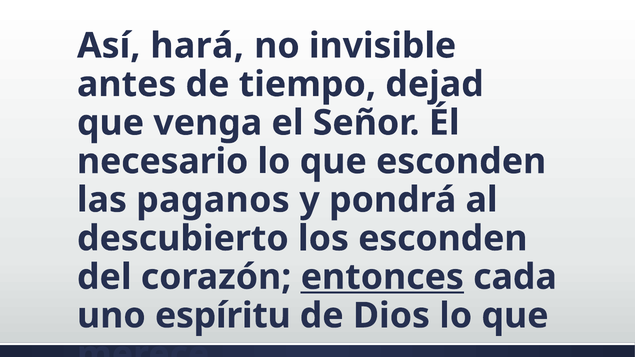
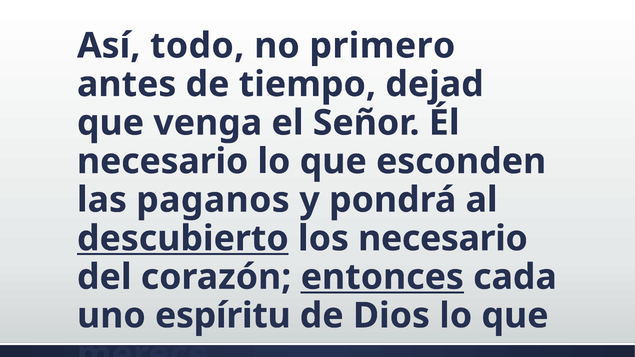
hará: hará -> todo (197, 46)
invisible: invisible -> primero (382, 46)
descubierto underline: none -> present (183, 239)
los esconden: esconden -> necesario (443, 239)
